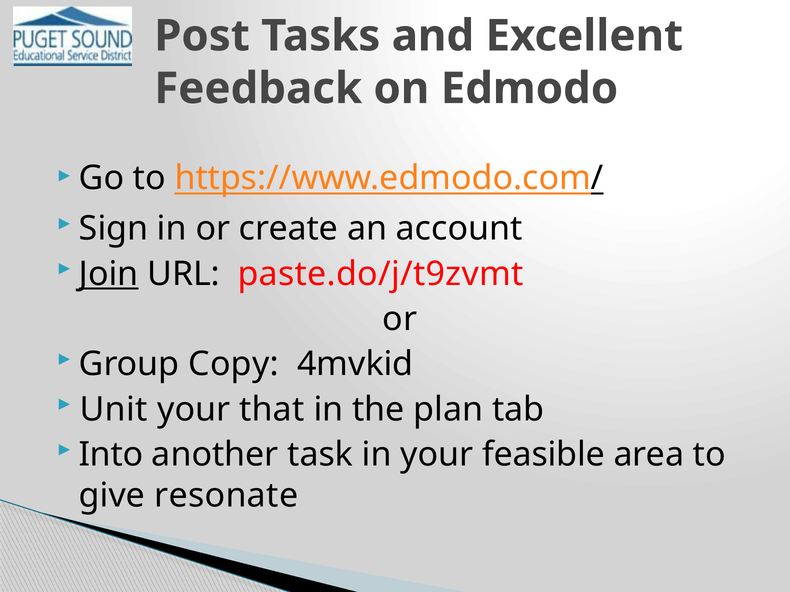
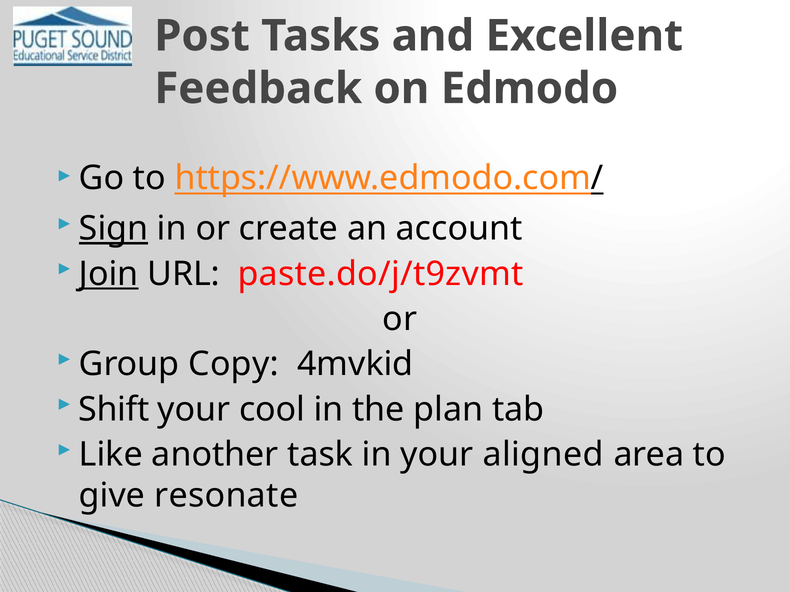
Sign underline: none -> present (114, 229)
Unit: Unit -> Shift (114, 410)
that: that -> cool (272, 410)
Into: Into -> Like (111, 455)
feasible: feasible -> aligned (543, 455)
